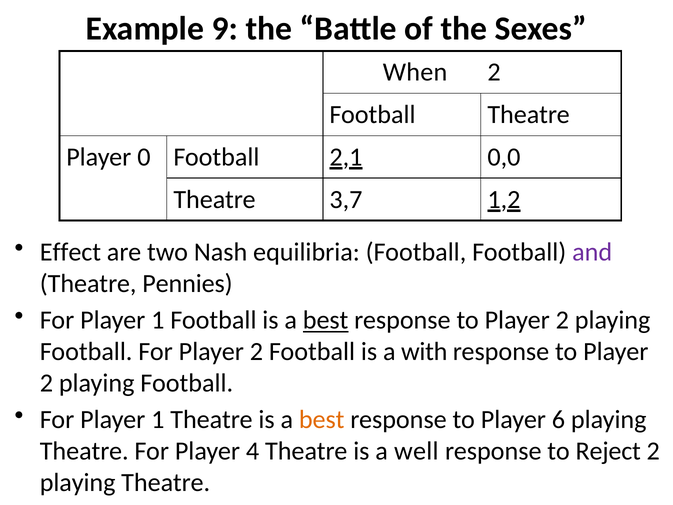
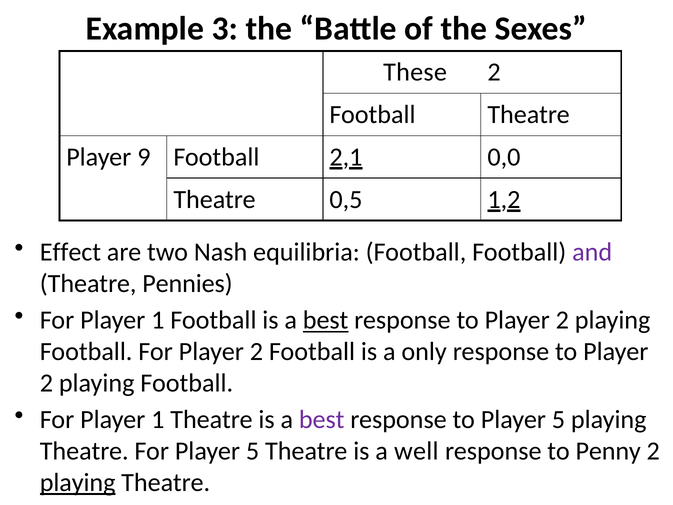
9: 9 -> 3 (225, 29)
When: When -> These (415, 72)
0: 0 -> 9 (144, 157)
3,7: 3,7 -> 0,5 (346, 199)
with: with -> only (424, 352)
best colour: orange -> purple (322, 420)
to Player 6: 6 -> 5 (558, 420)
For Player 4: 4 -> 5 (253, 451)
Reject: Reject -> Penny (608, 451)
playing underline: none -> present (78, 482)
